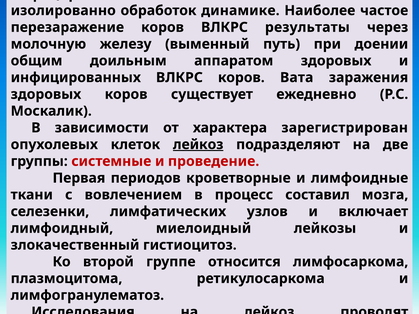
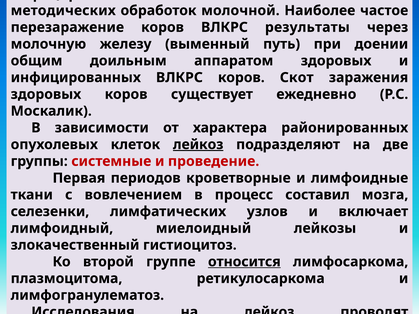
изолированно: изолированно -> методических (63, 11)
динамике: динамике -> молочной (240, 11)
Вата: Вата -> Скот (297, 78)
зарегистрирован: зарегистрирован -> районированных (345, 128)
относится underline: none -> present (244, 262)
